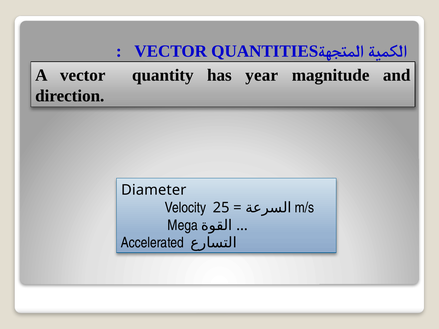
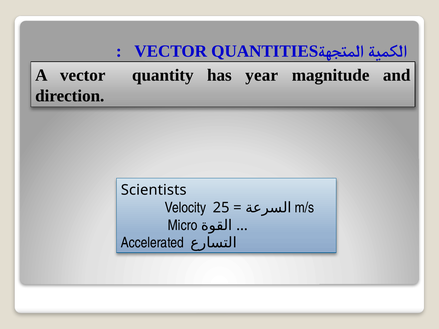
Diameter: Diameter -> Scientists (154, 190)
Mega: Mega -> Micro (183, 225)
